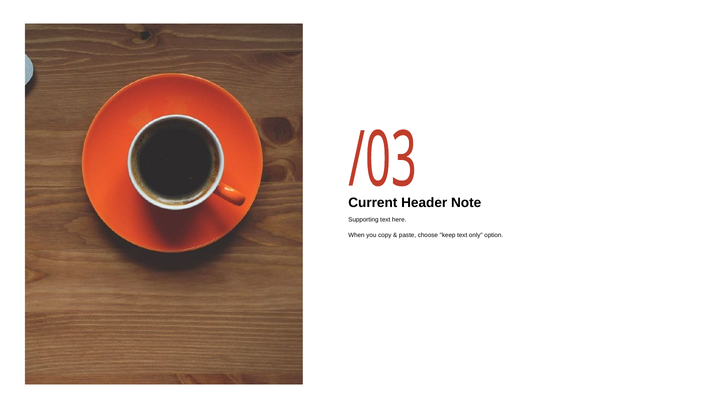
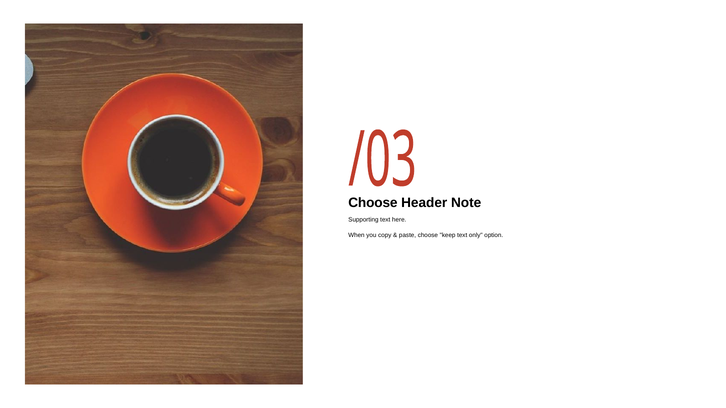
Current: Current -> Choose (373, 203)
